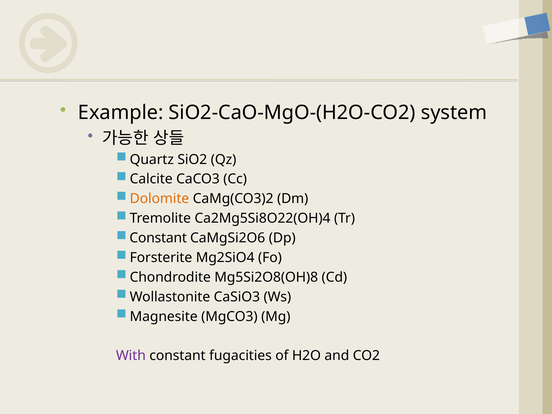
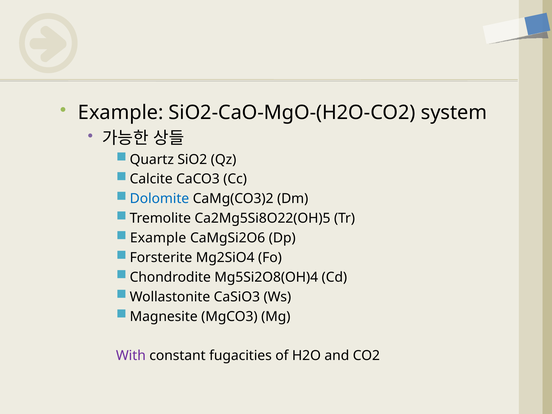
Dolomite colour: orange -> blue (159, 199)
Ca2Mg5Si8O22(OH)4: Ca2Mg5Si8O22(OH)4 -> Ca2Mg5Si8O22(OH)5 (262, 218)
Constant: Constant -> Example (158, 238)
Mg5Si2O8(OH)8: Mg5Si2O8(OH)8 -> Mg5Si2O8(OH)4 (266, 277)
